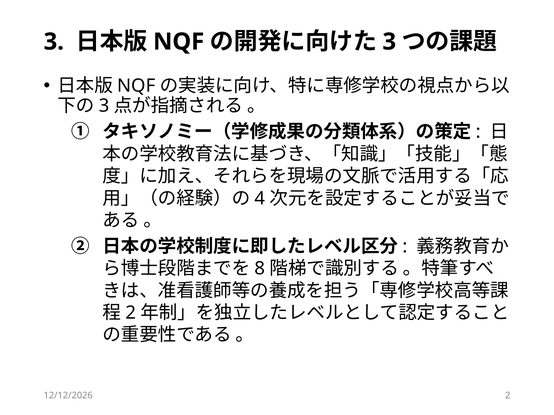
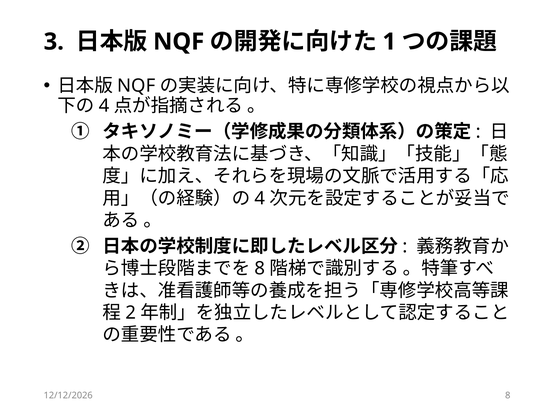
3: 3 -> 1 (389, 42)
3: 3 -> 4 (104, 106)
2: 2 -> 8 (508, 396)
